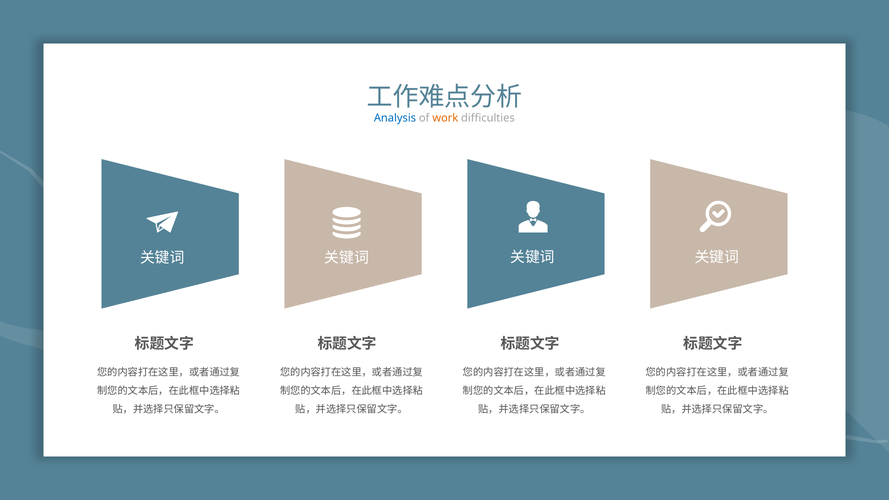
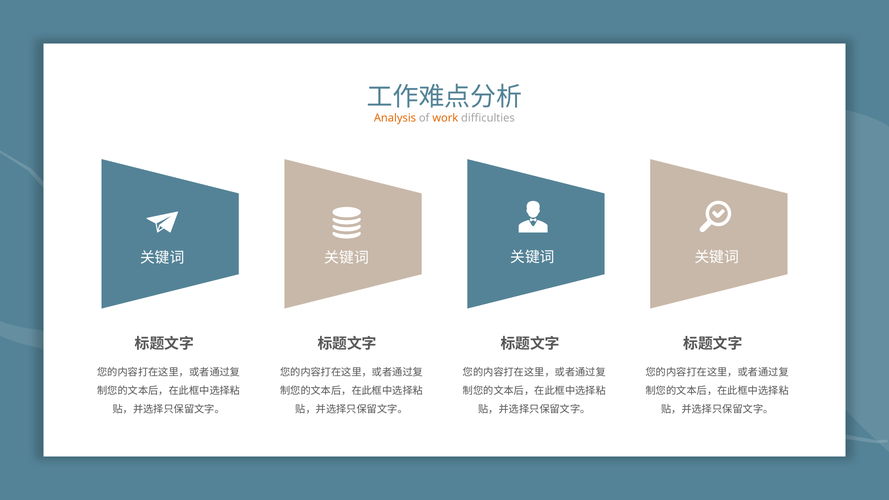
Analysis colour: blue -> orange (395, 118)
